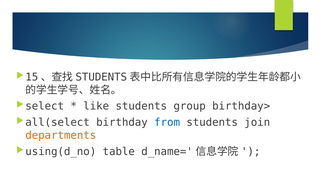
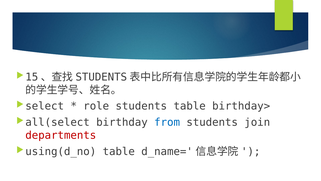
like: like -> role (96, 106)
students group: group -> table (190, 106)
departments colour: orange -> red (61, 135)
